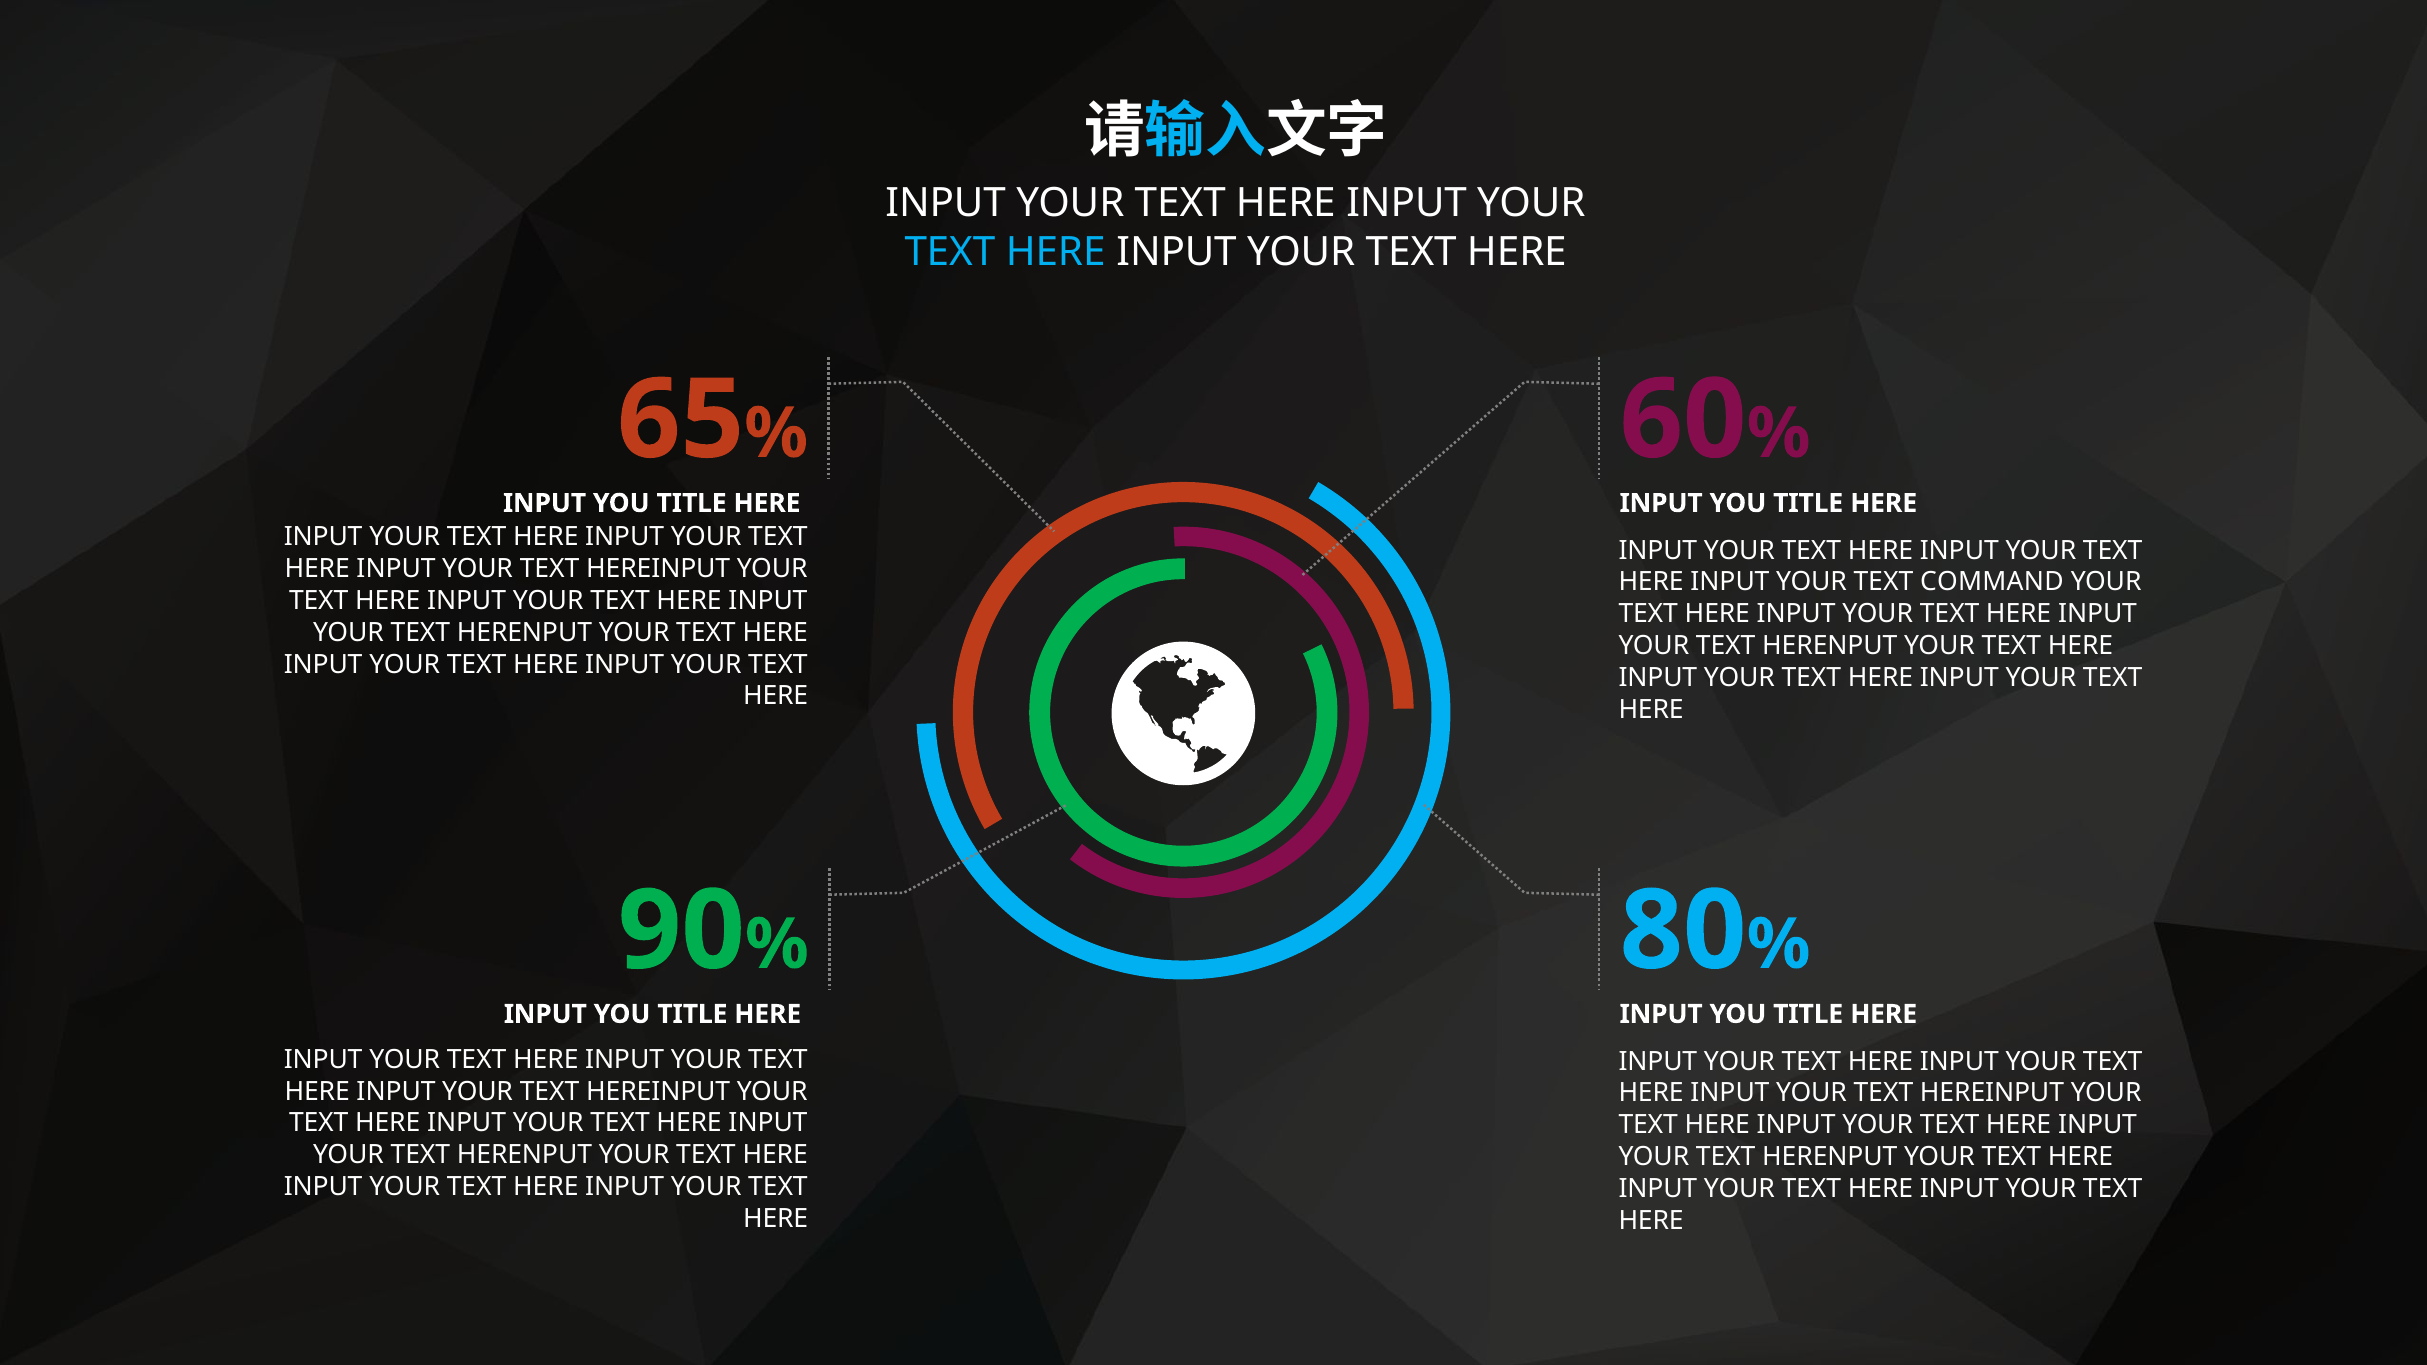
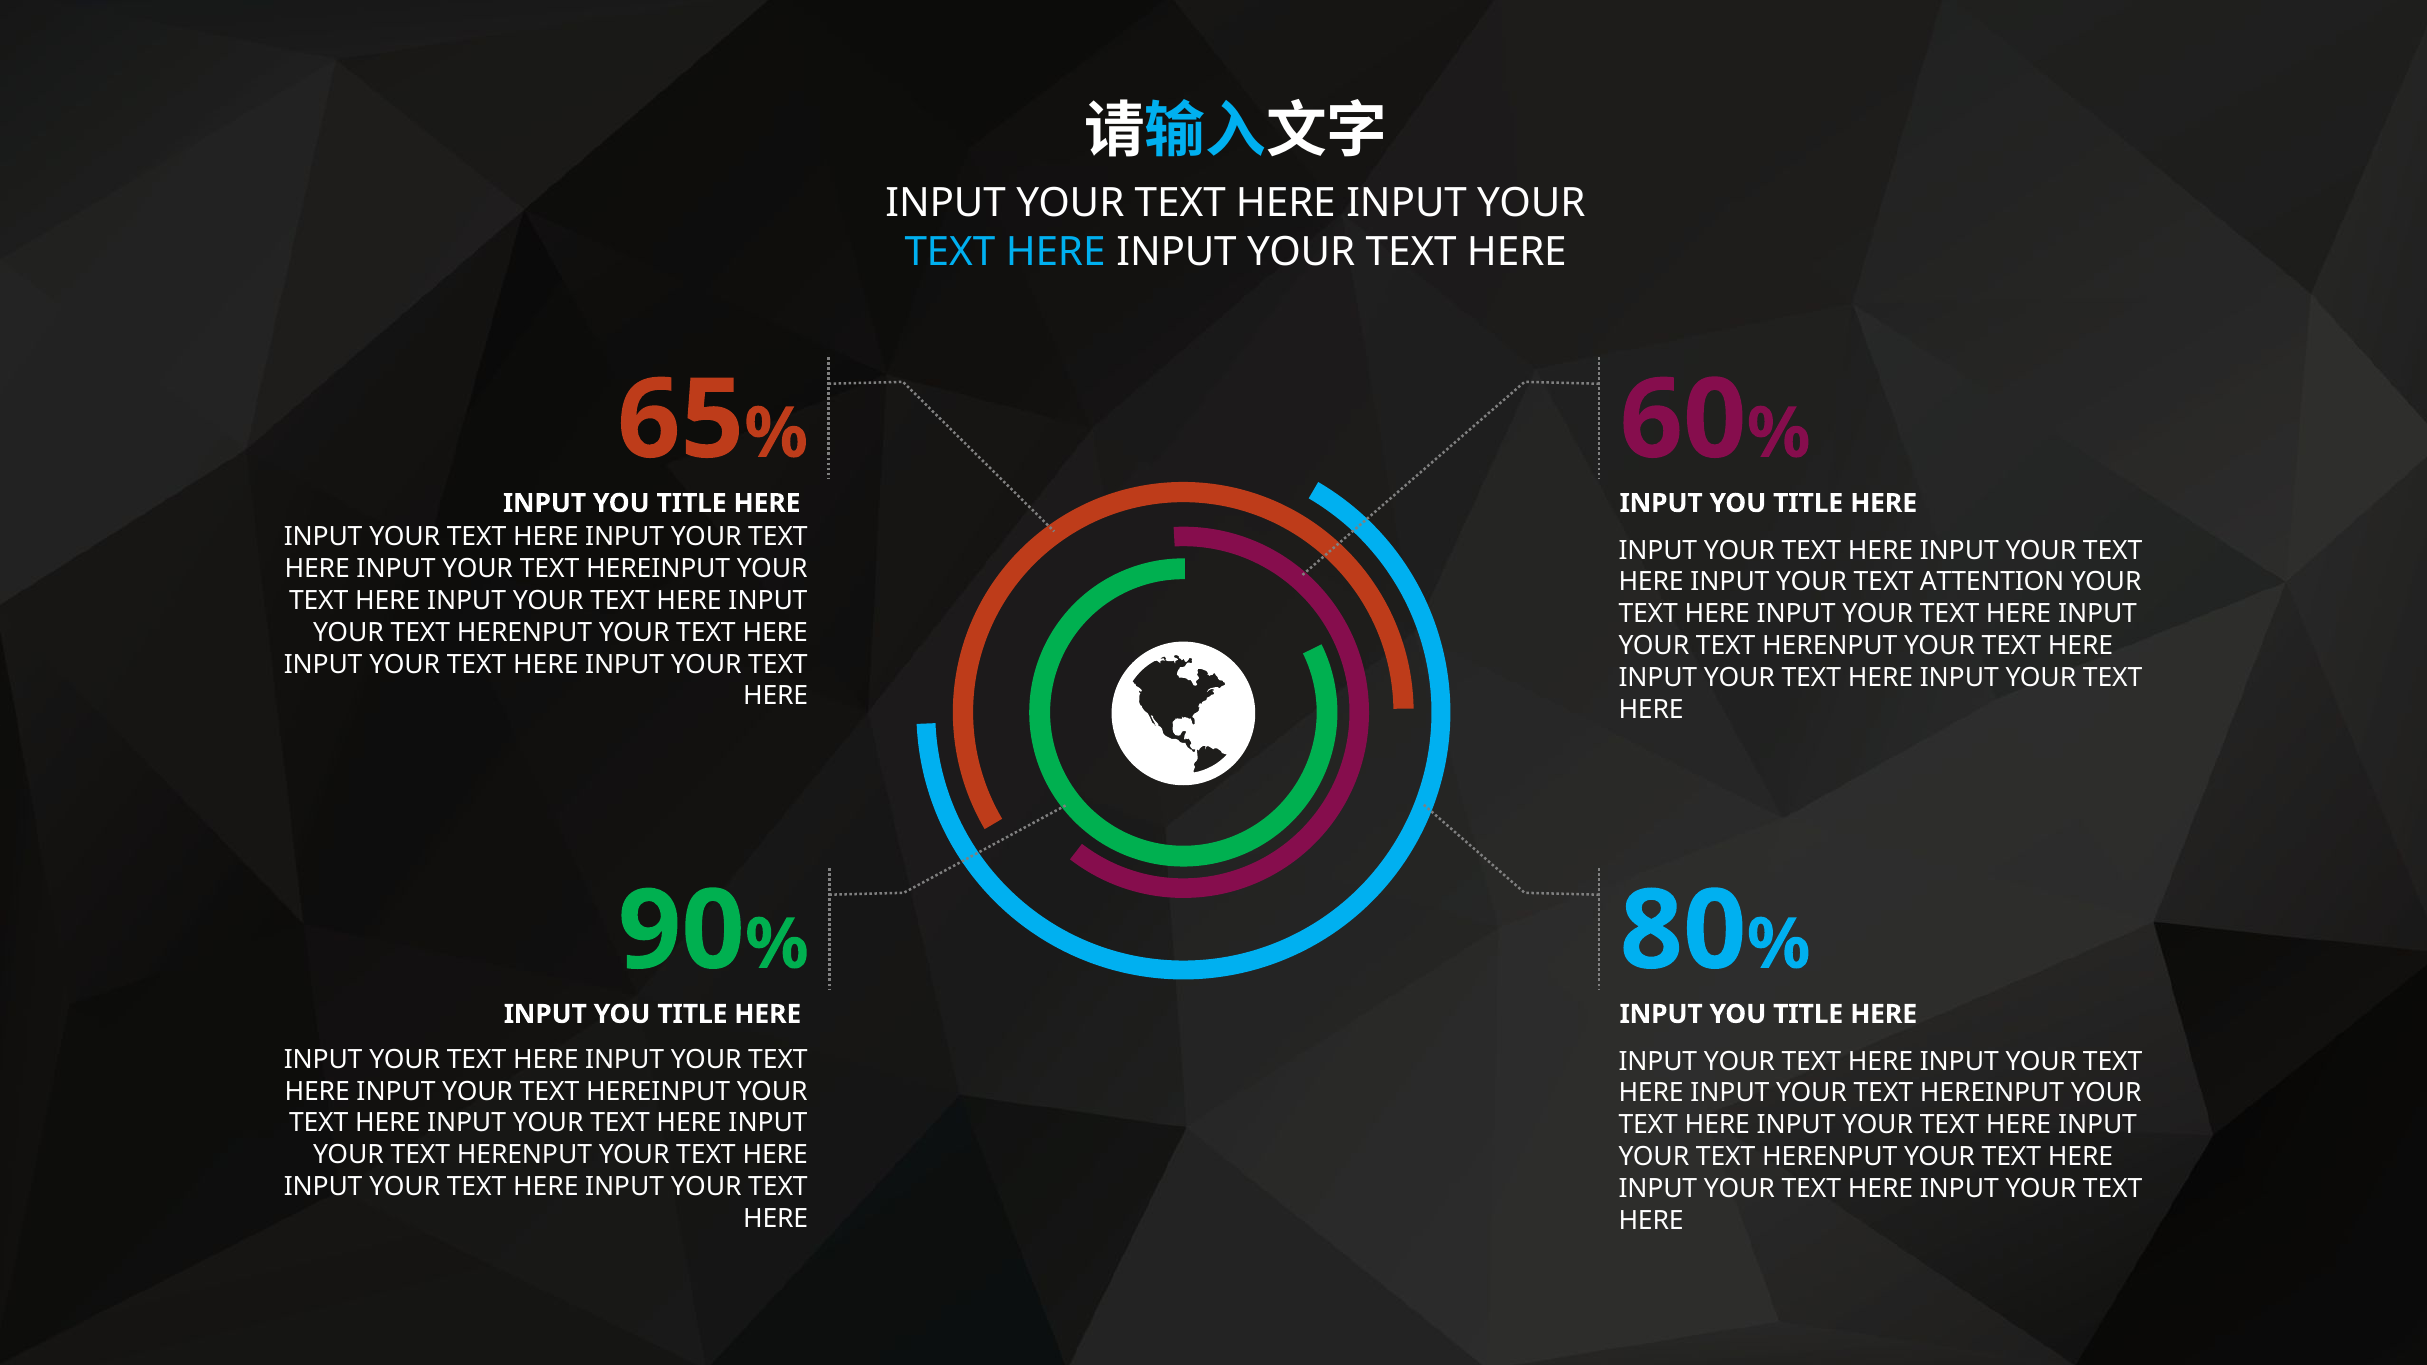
COMMAND: COMMAND -> ATTENTION (1992, 582)
